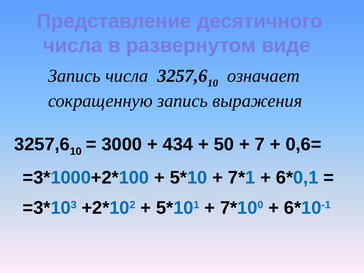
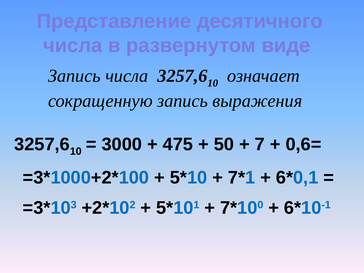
434: 434 -> 475 (178, 144)
